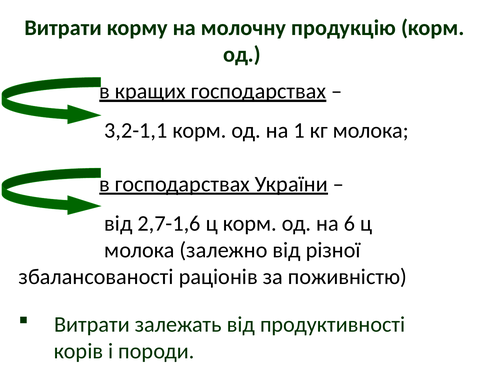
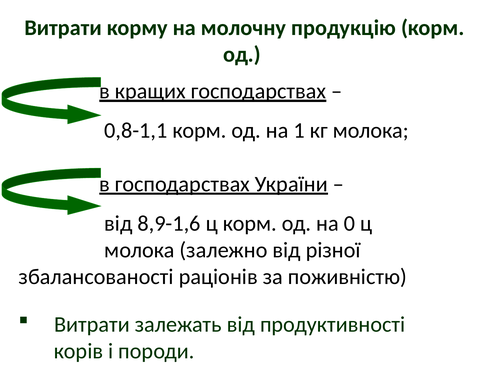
3,2-1,1: 3,2-1,1 -> 0,8-1,1 (136, 130)
2,7-1,6: 2,7-1,6 -> 8,9-1,6 (169, 223)
6: 6 -> 0 (349, 223)
